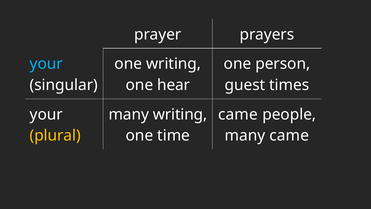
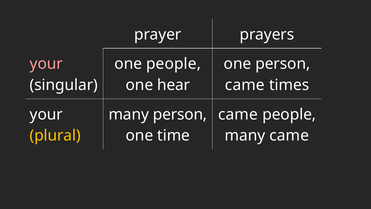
your colour: light blue -> pink (46, 64)
one writing: writing -> people (173, 64)
guest: guest -> came (245, 85)
many writing: writing -> person (180, 114)
